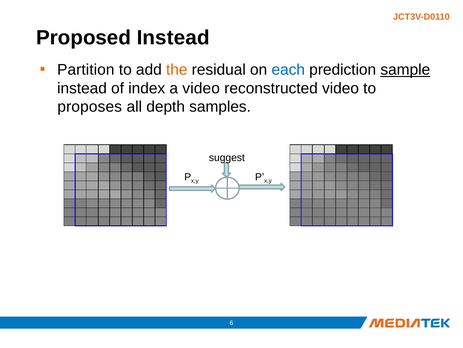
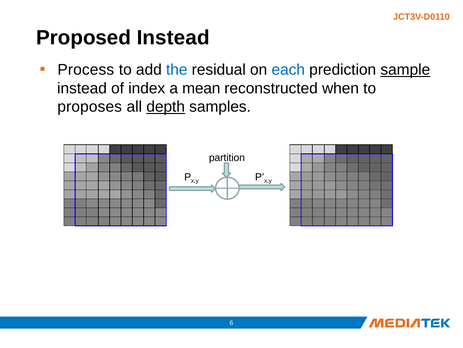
Partition: Partition -> Process (86, 70)
the colour: orange -> blue (177, 70)
a video: video -> mean (201, 88)
reconstructed video: video -> when (341, 88)
depth underline: none -> present (166, 107)
suggest: suggest -> partition (227, 157)
